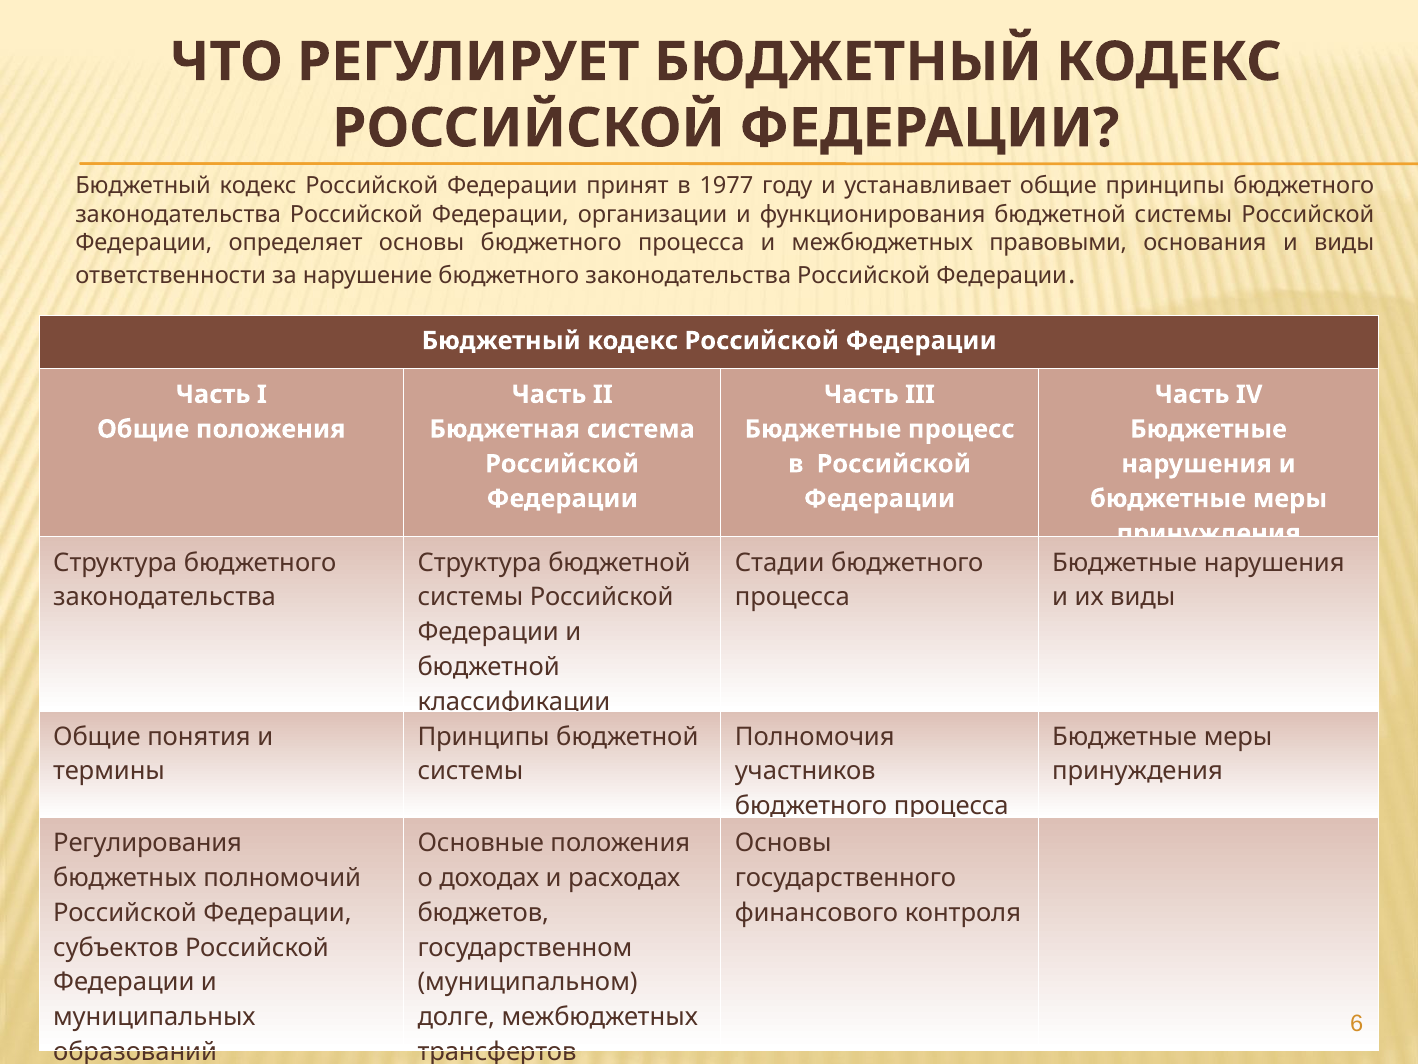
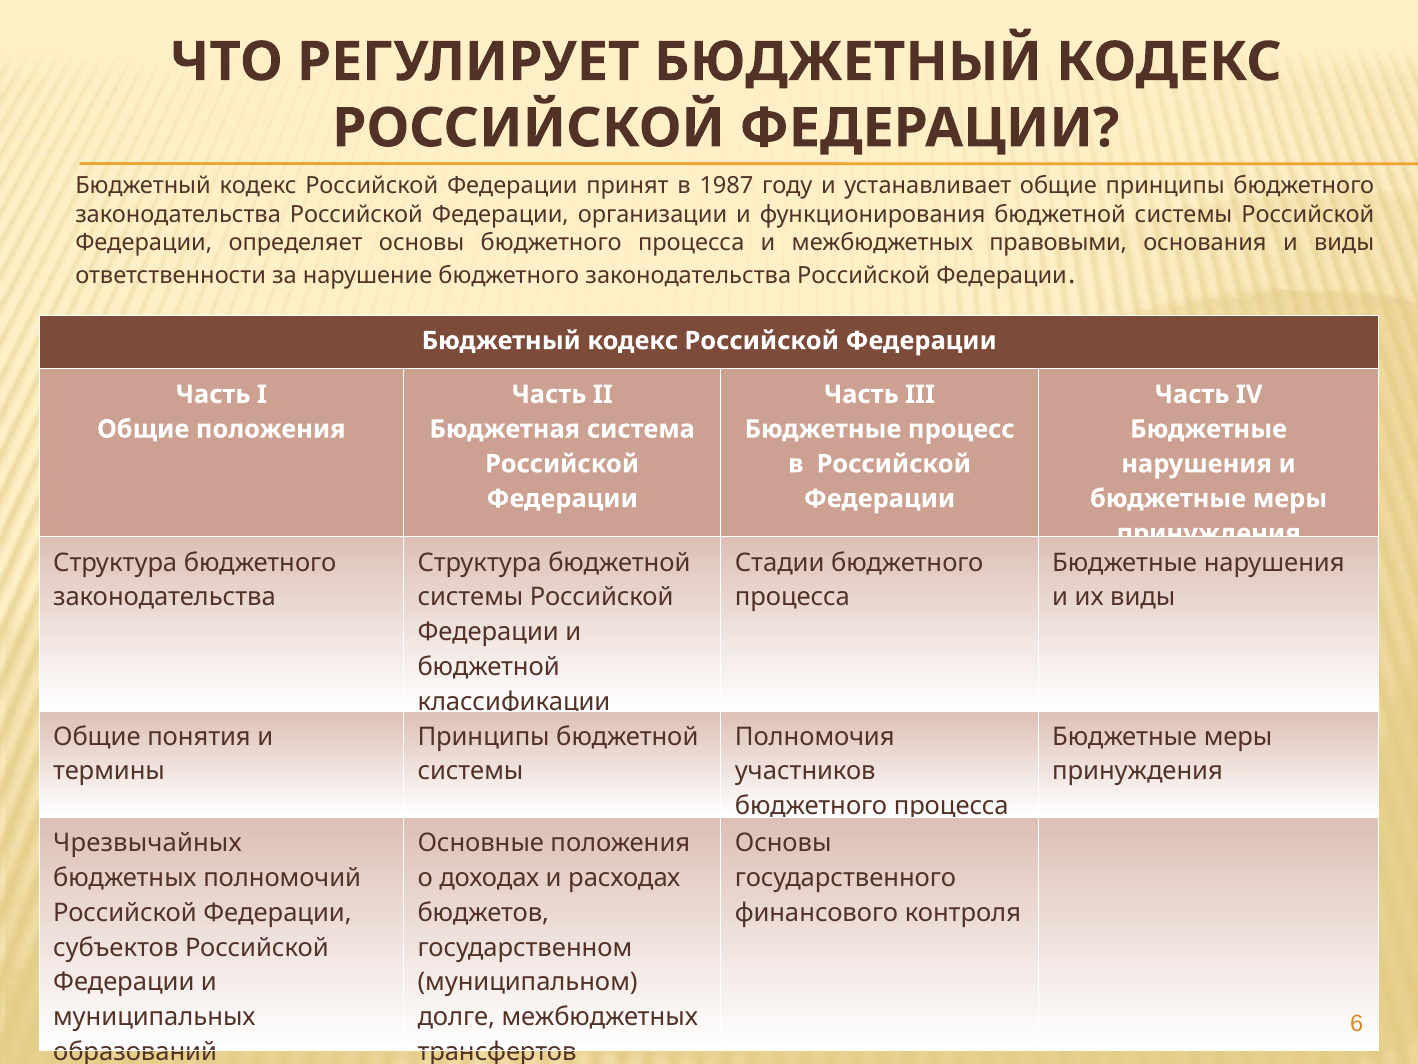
1977: 1977 -> 1987 (726, 186)
Регулирования: Регулирования -> Чрезвычайных (147, 843)
